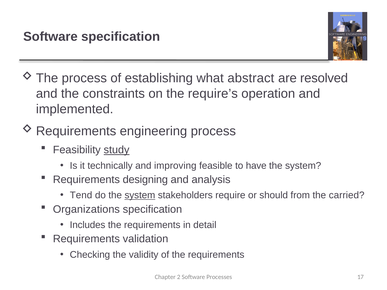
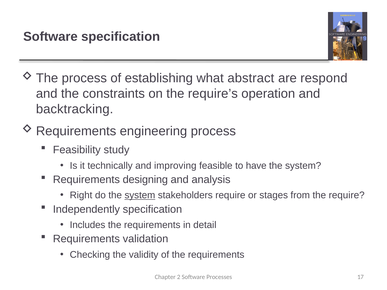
resolved: resolved -> respond (324, 78)
implemented: implemented -> backtracking (75, 109)
study underline: present -> none (117, 150)
Tend: Tend -> Right (81, 195)
should: should -> stages (274, 195)
the carried: carried -> require (347, 195)
Organizations: Organizations -> Independently (86, 209)
